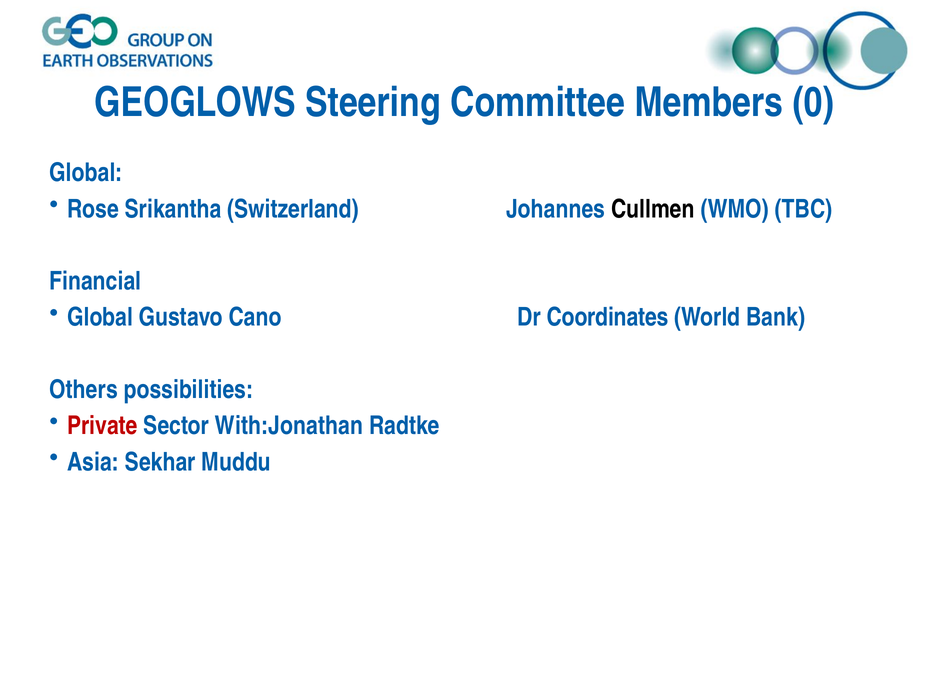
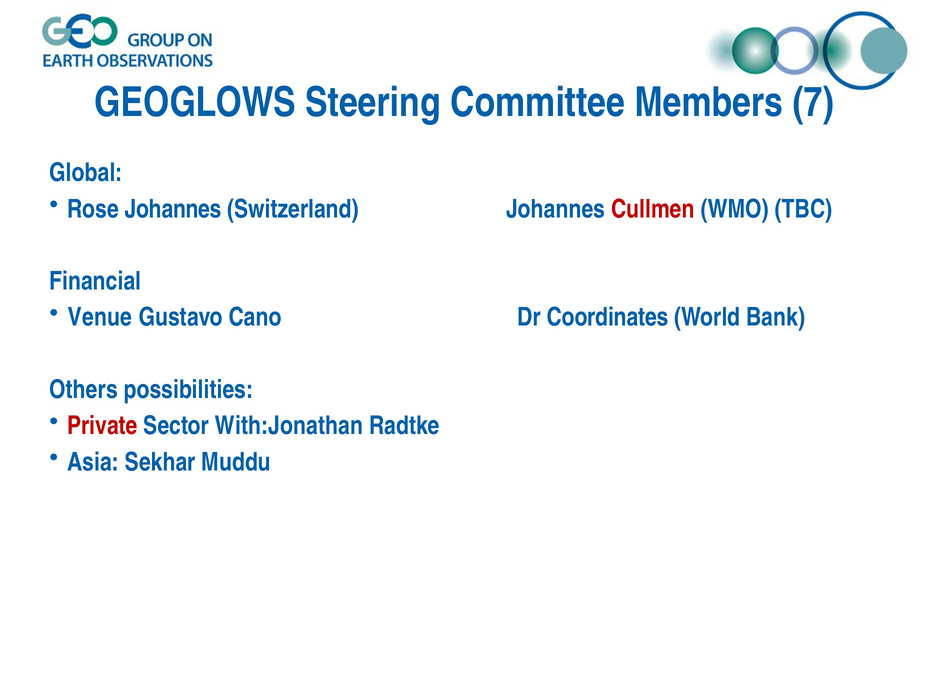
0: 0 -> 7 (813, 102)
Rose Srikantha: Srikantha -> Johannes (173, 209)
Cullmen colour: black -> red (653, 209)
Global: Global -> Venue (100, 317)
